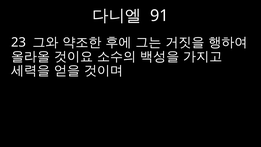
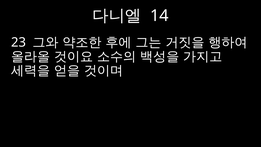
91: 91 -> 14 (159, 16)
